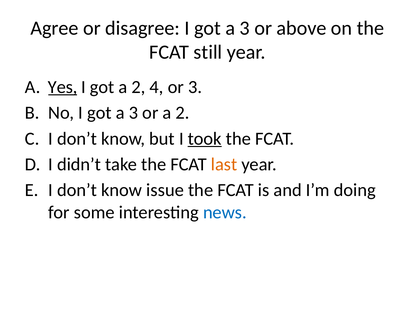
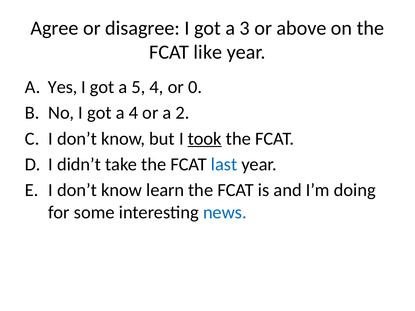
still: still -> like (208, 52)
Yes underline: present -> none (63, 87)
got a 2: 2 -> 5 (138, 87)
or 3: 3 -> 0 (195, 87)
3: 3 -> 4 (133, 113)
last colour: orange -> blue (224, 165)
issue: issue -> learn (165, 190)
